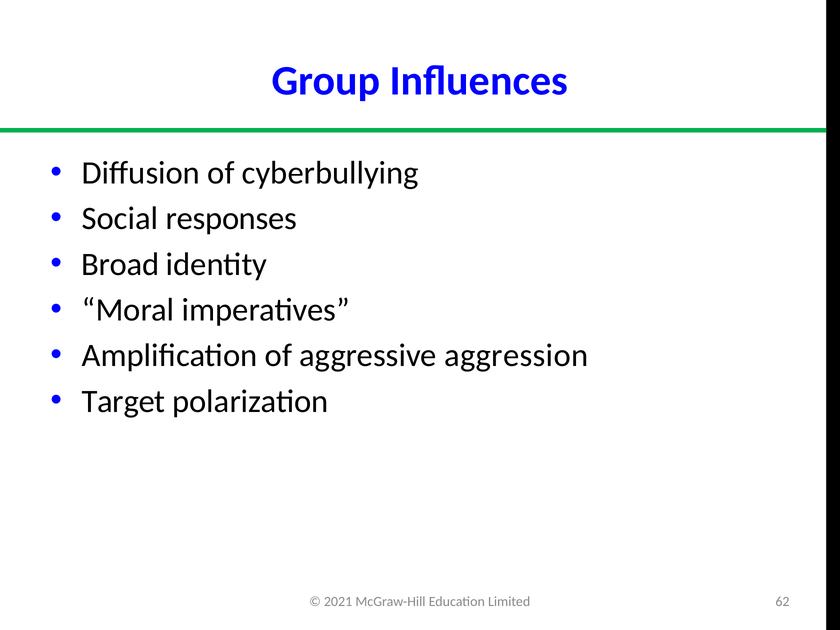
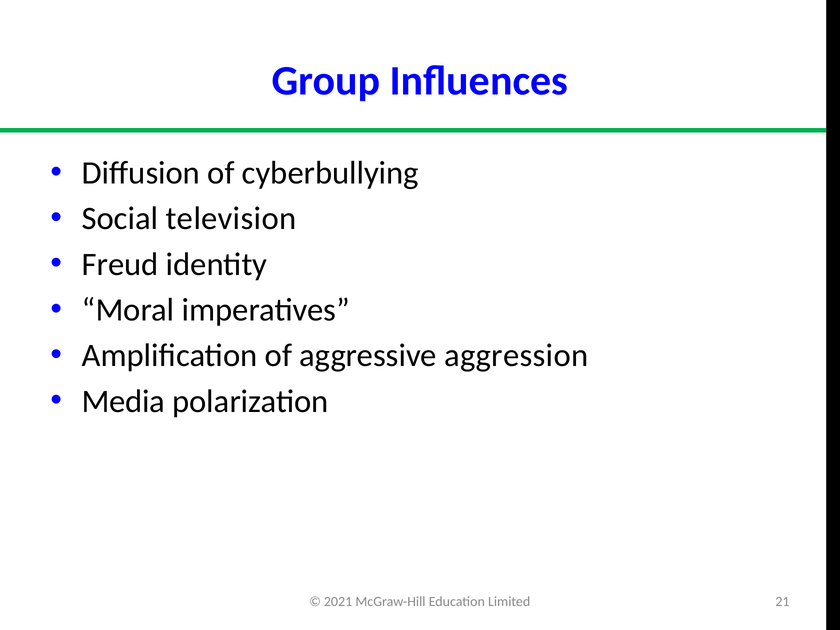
responses: responses -> television (231, 219)
Broad: Broad -> Freud (120, 264)
Target: Target -> Media (123, 401)
62: 62 -> 21 (783, 602)
